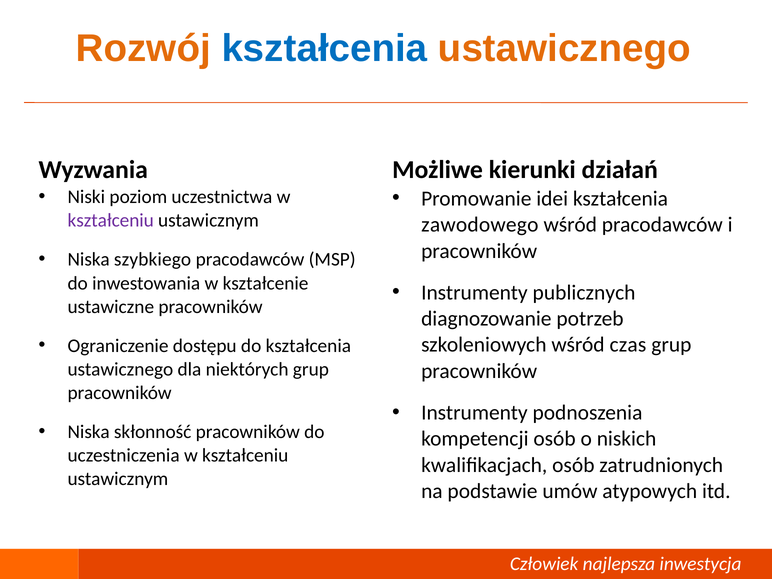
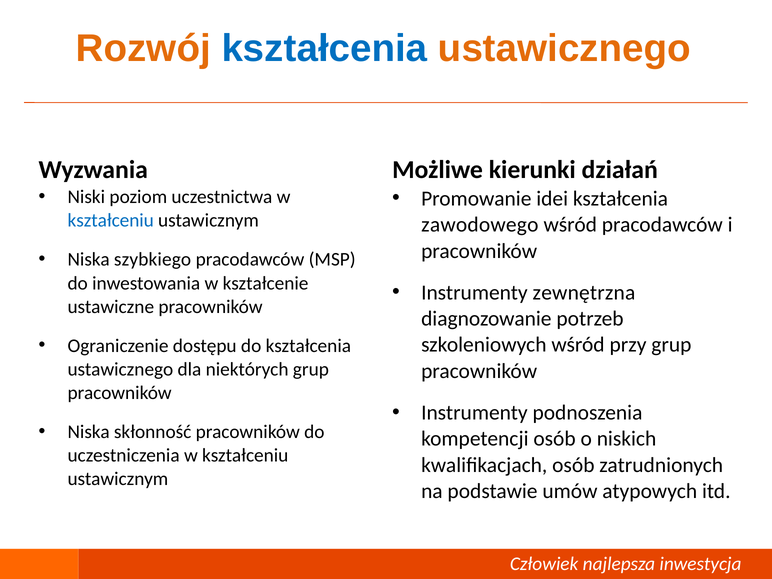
kształceniu colour: purple -> blue (111, 221)
publicznych: publicznych -> zewnętrzna (584, 292)
czas: czas -> przy (628, 345)
